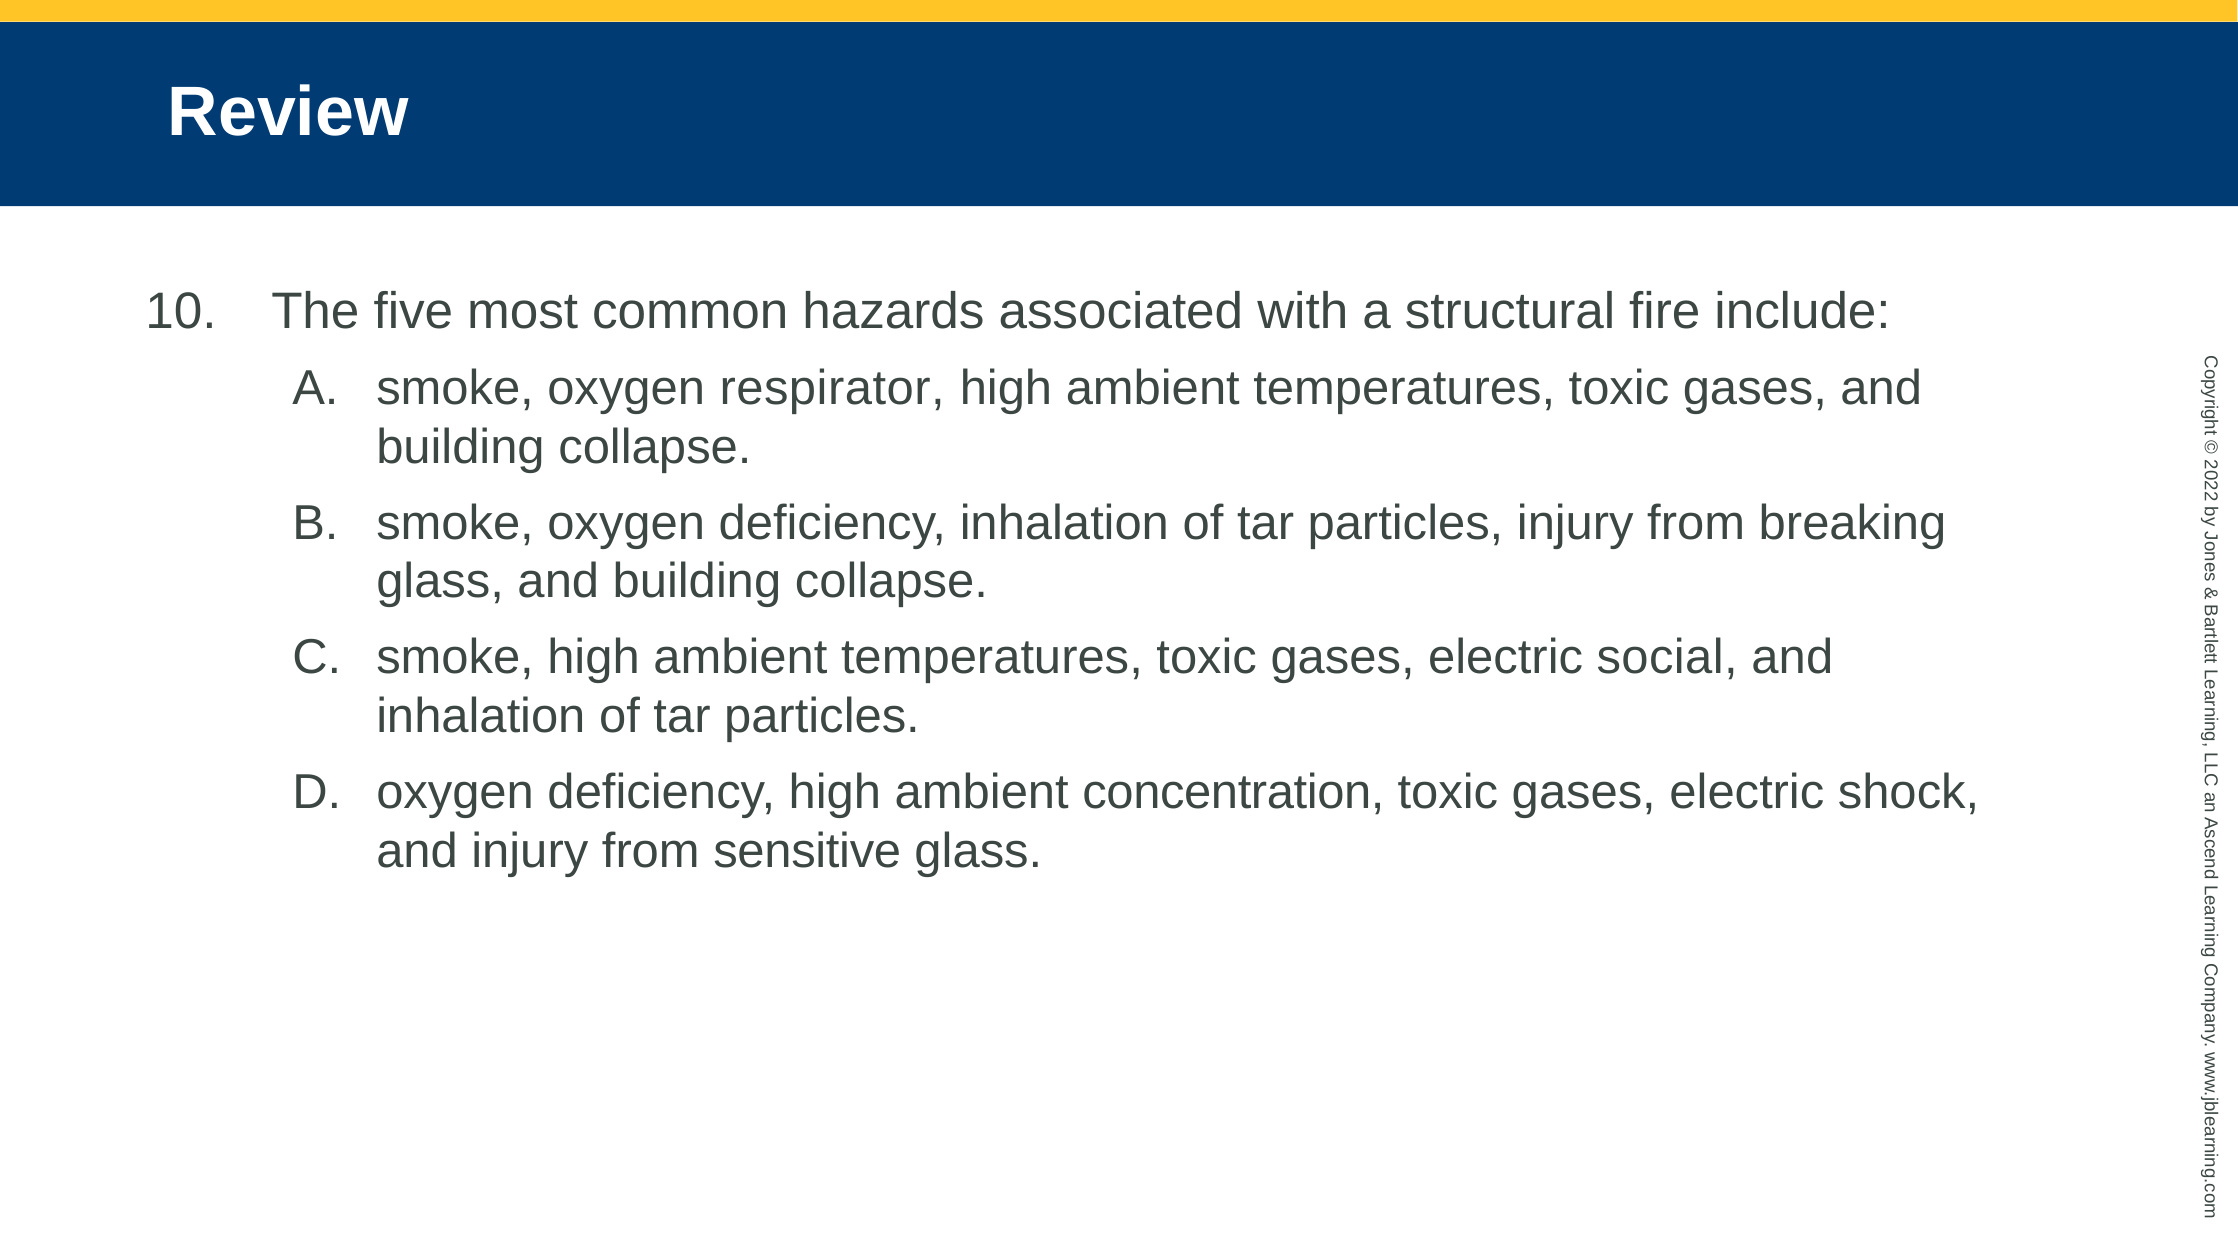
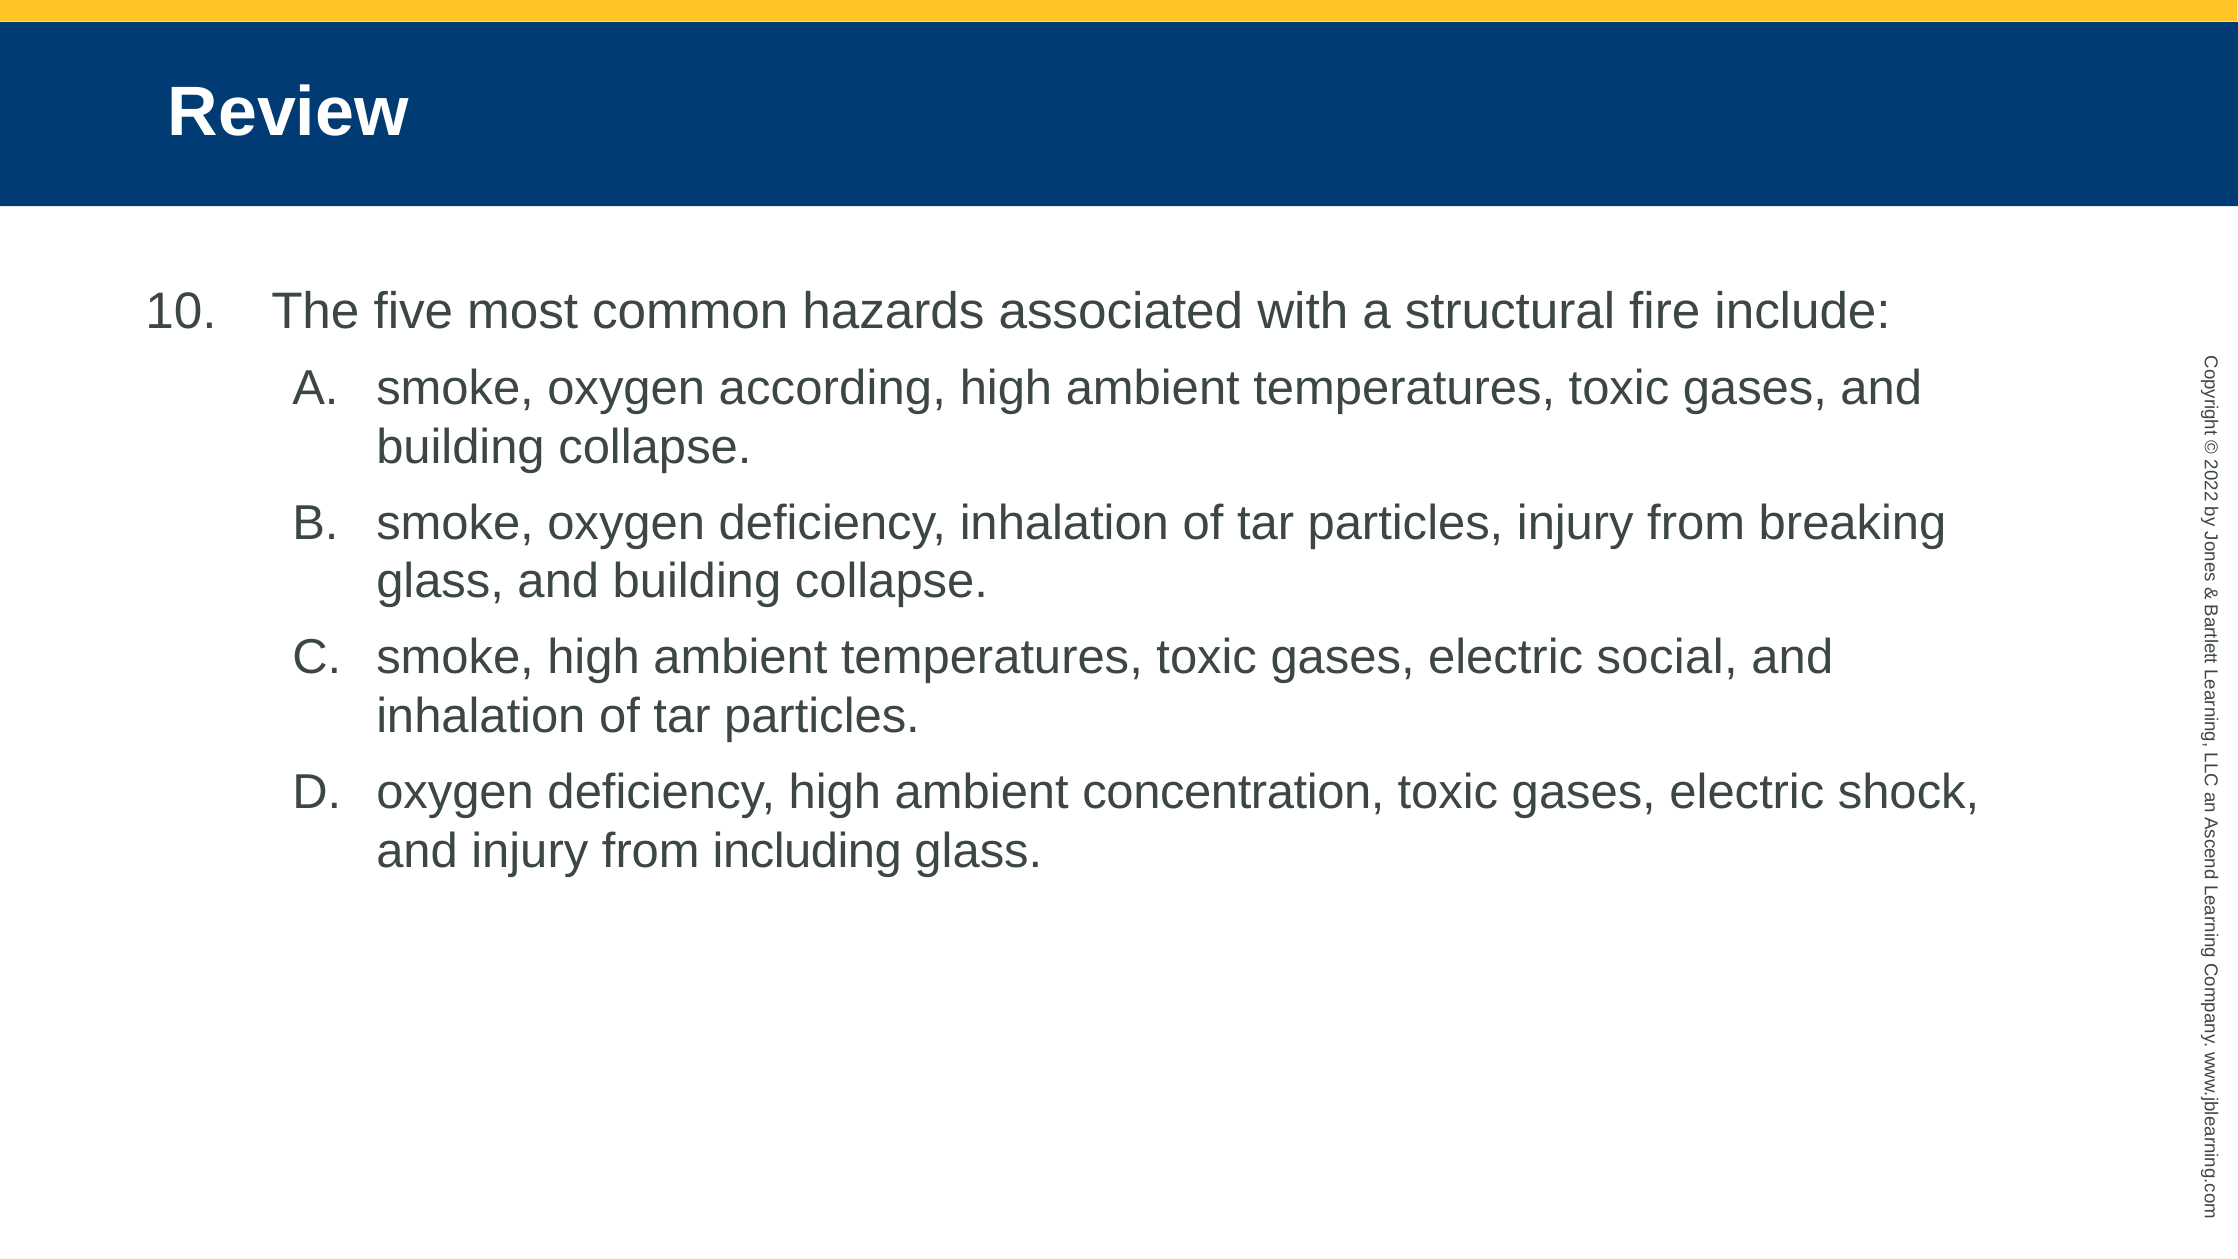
respirator: respirator -> according (832, 388)
sensitive: sensitive -> including (807, 851)
